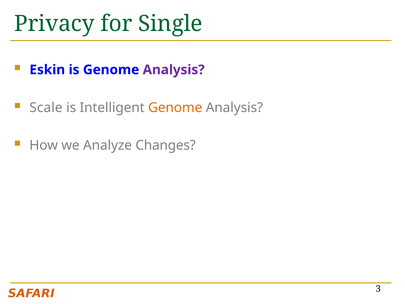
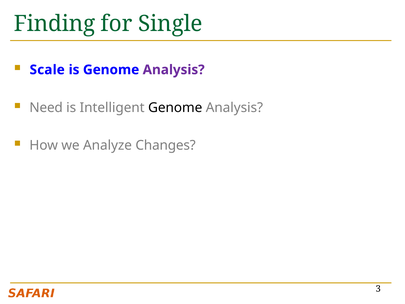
Privacy: Privacy -> Finding (55, 24)
Eskin: Eskin -> Scale (47, 70)
Scale: Scale -> Need (46, 108)
Genome colour: orange -> black (175, 108)
